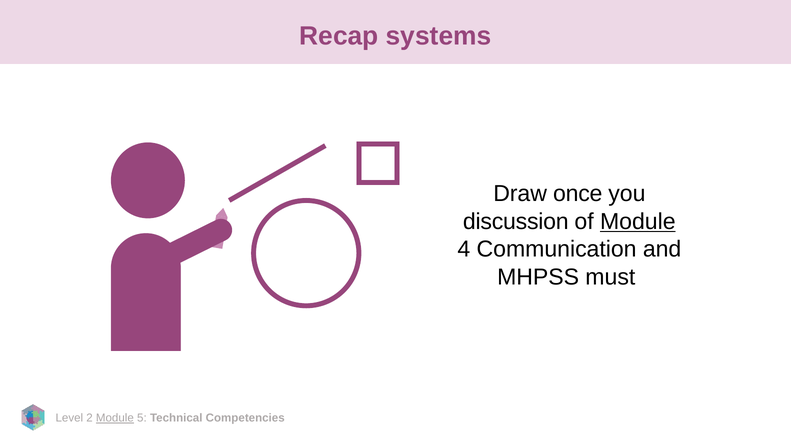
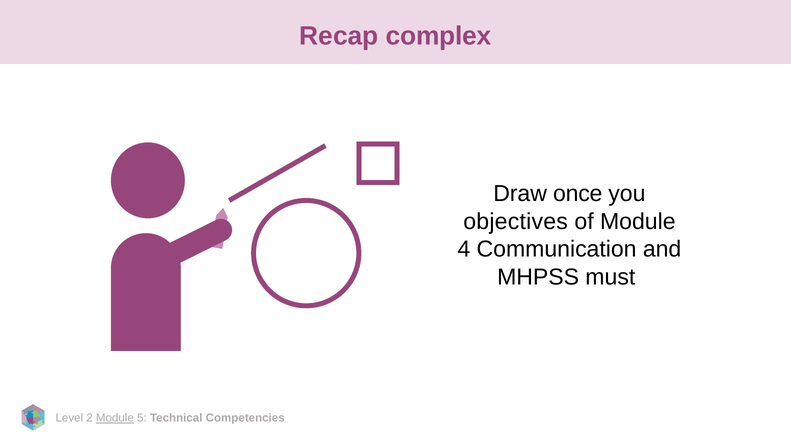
systems: systems -> complex (439, 36)
discussion: discussion -> objectives (516, 222)
Module underline: present -> none (638, 222)
